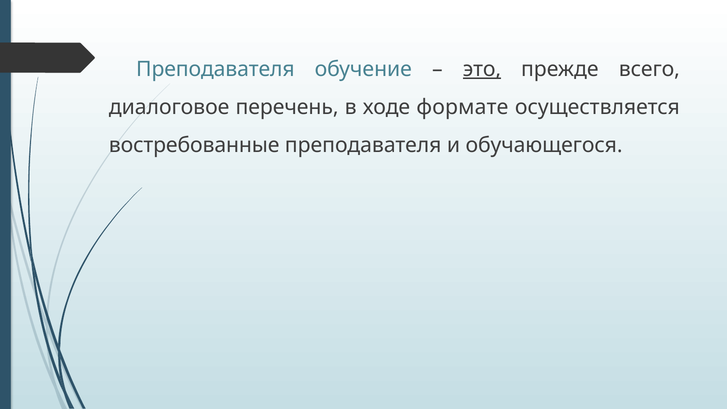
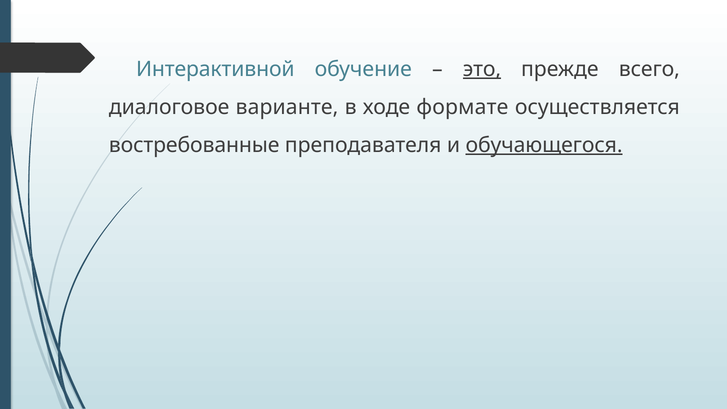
Преподавателя: Преподавателя -> Интерактивной (215, 69)
перечень: перечень -> варианте (287, 107)
обучающегося underline: none -> present (544, 145)
